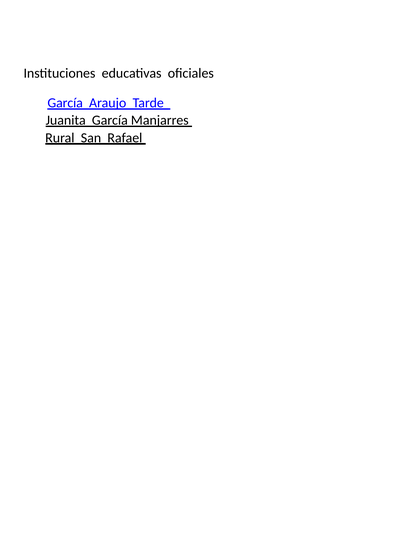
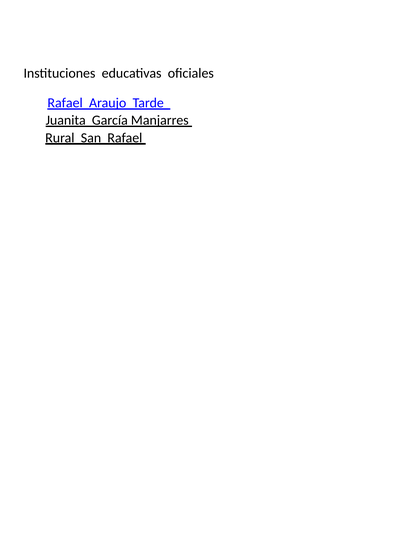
García: García -> Rafael (65, 103)
